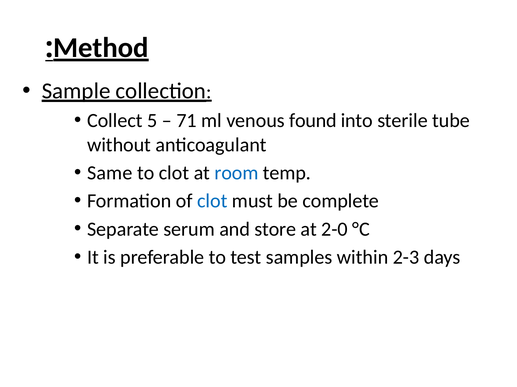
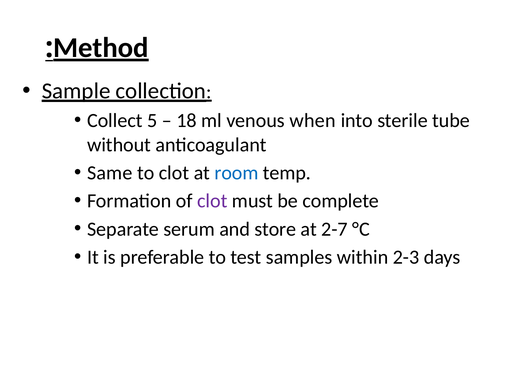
71: 71 -> 18 (187, 121)
found: found -> when (313, 121)
clot colour: blue -> purple (212, 201)
2-0: 2-0 -> 2-7 (335, 230)
